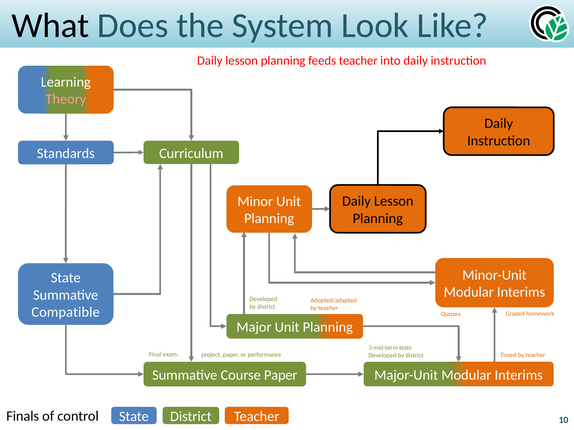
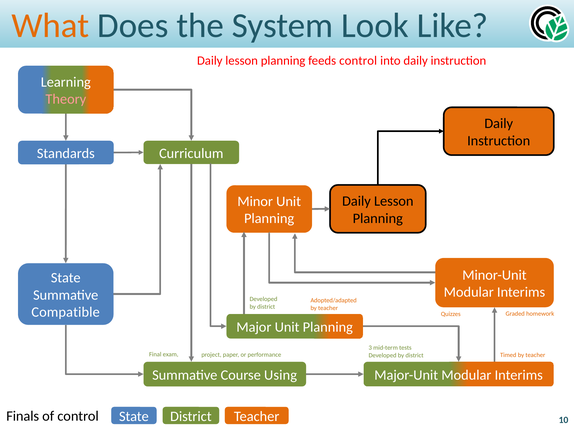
What colour: black -> orange (50, 26)
feeds teacher: teacher -> control (358, 61)
Course Paper: Paper -> Using (281, 376)
